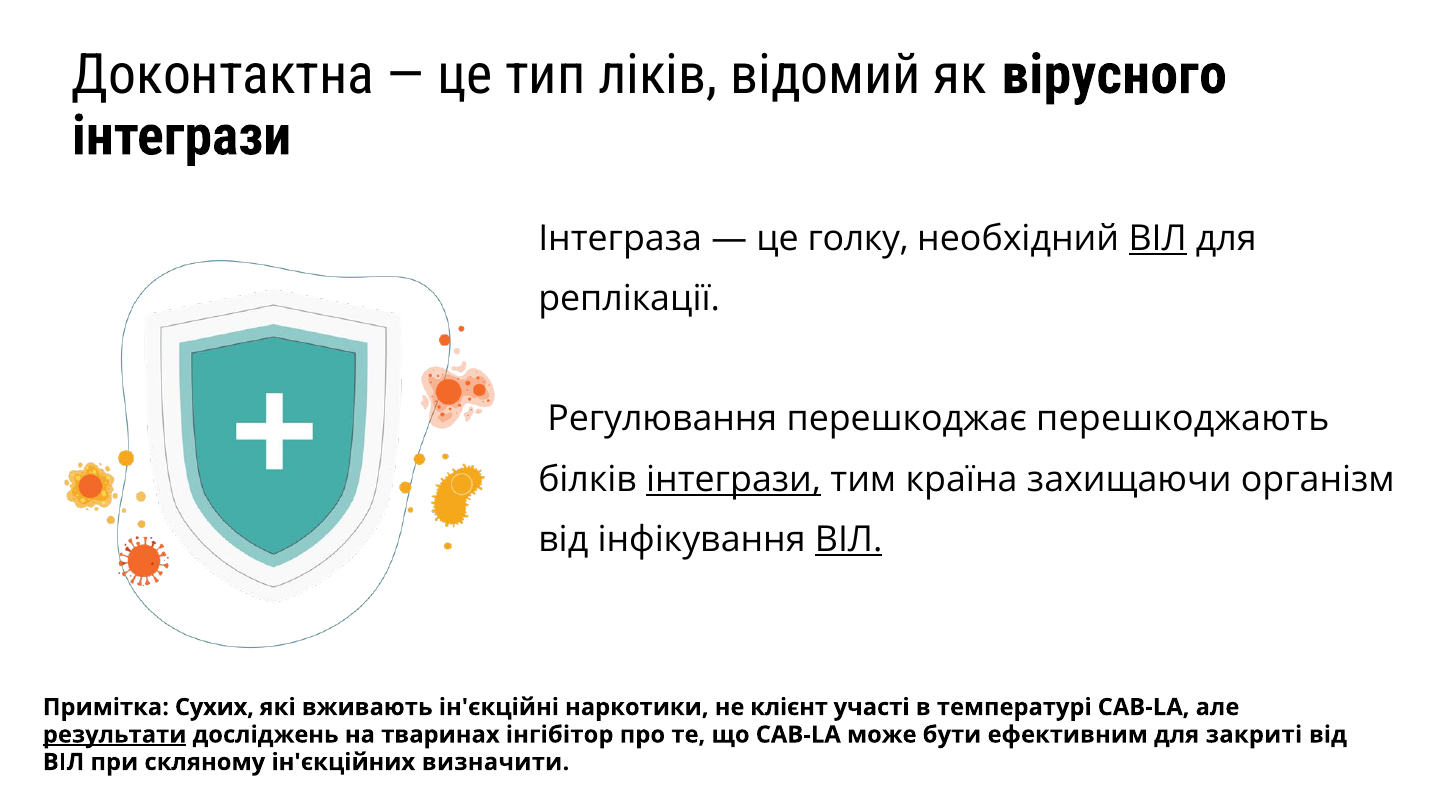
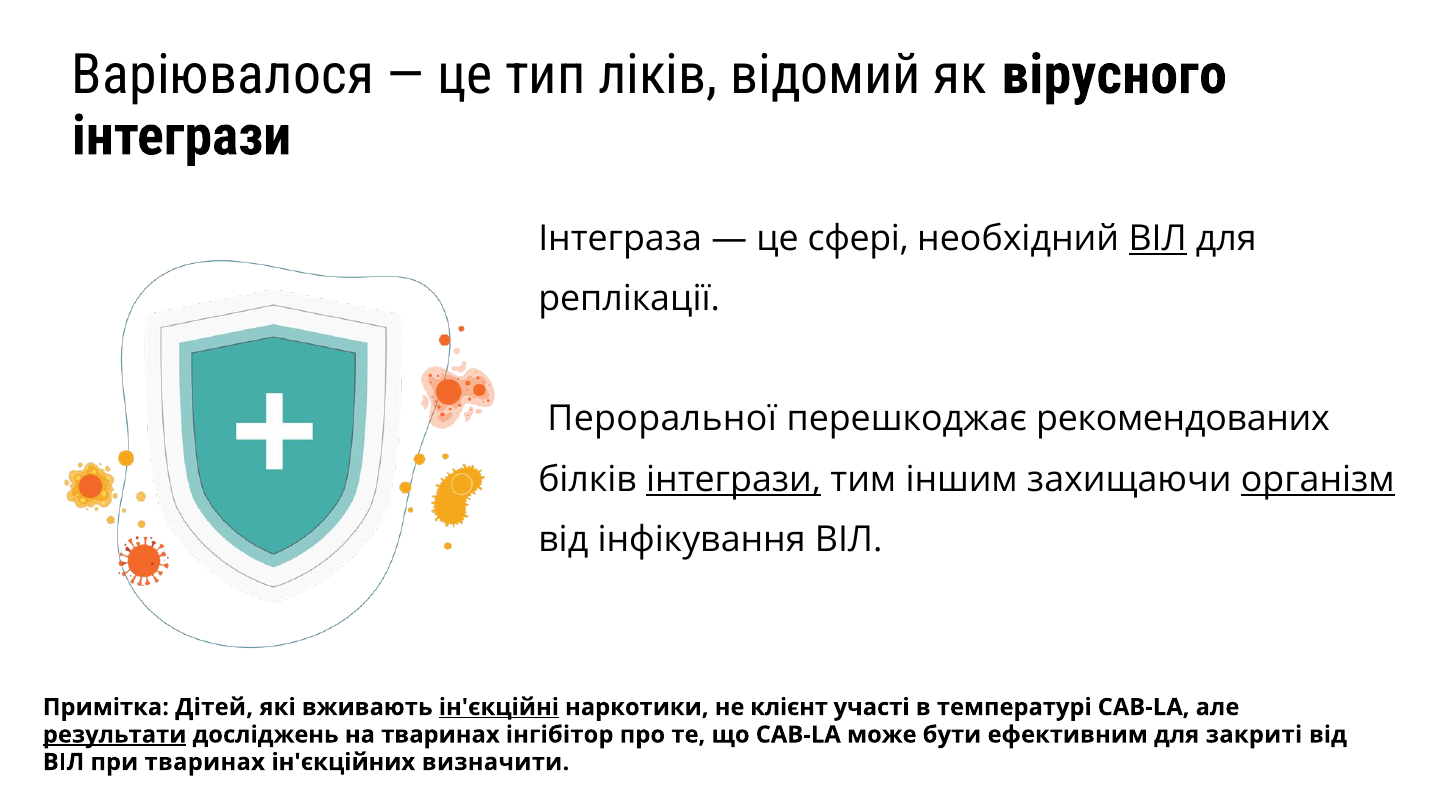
Доконтактна: Доконтактна -> Варіювалося (223, 75)
голку: голку -> сфері (858, 239)
Регулювання: Регулювання -> Пероральної (662, 419)
перешкоджають: перешкоджають -> рекомендованих (1183, 419)
країна: країна -> іншим (962, 479)
організм underline: none -> present (1318, 479)
ВІЛ underline: present -> none (849, 539)
Сухих: Сухих -> Дітей (214, 707)
ін'єкційні underline: none -> present (499, 707)
при скляному: скляному -> тваринах (205, 762)
